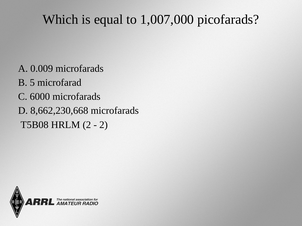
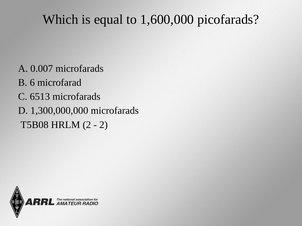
1,007,000: 1,007,000 -> 1,600,000 (167, 20)
0.009: 0.009 -> 0.007 (42, 69)
5: 5 -> 6 (32, 83)
6000: 6000 -> 6513 (40, 97)
8,662,230,668: 8,662,230,668 -> 1,300,000,000 (59, 111)
